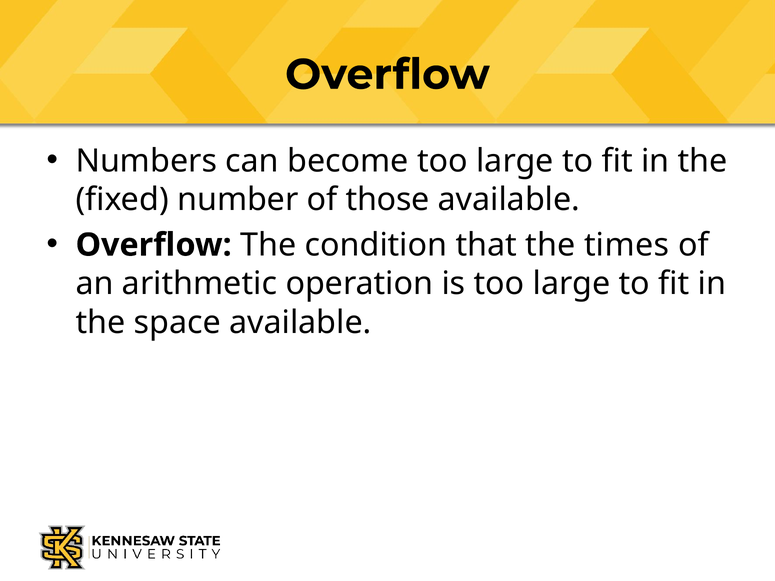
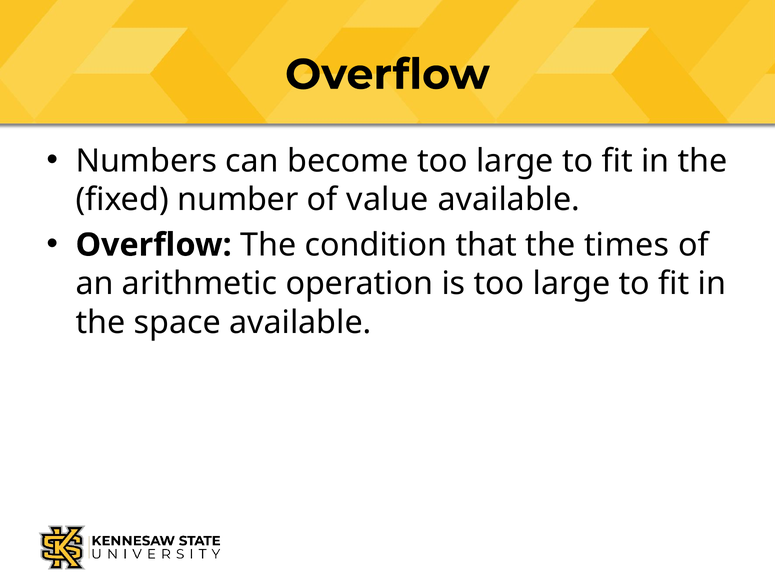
those: those -> value (387, 200)
